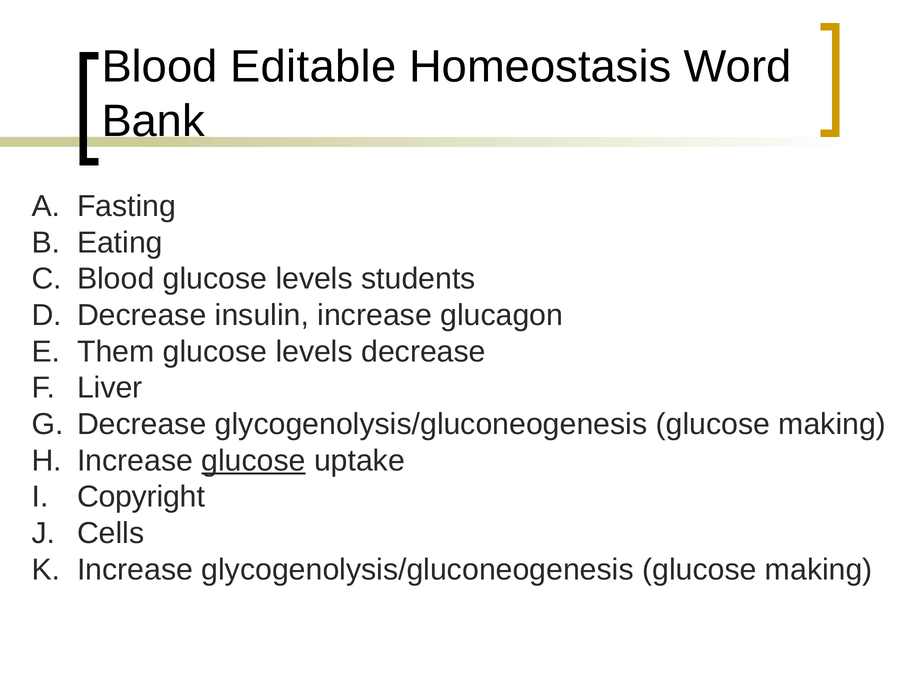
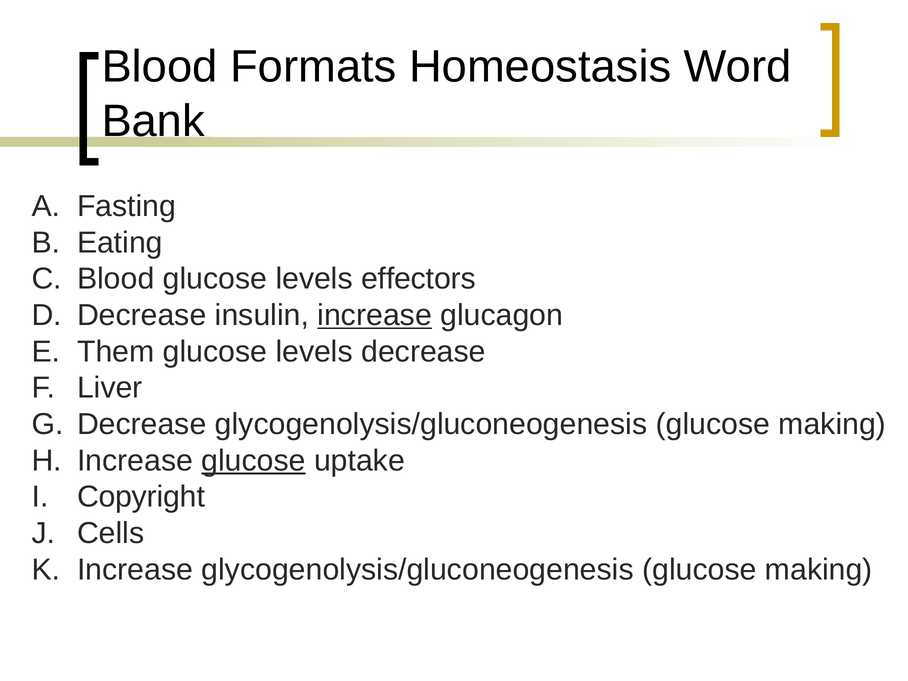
Editable: Editable -> Formats (313, 67)
students: students -> effectors (418, 279)
increase underline: none -> present (375, 315)
